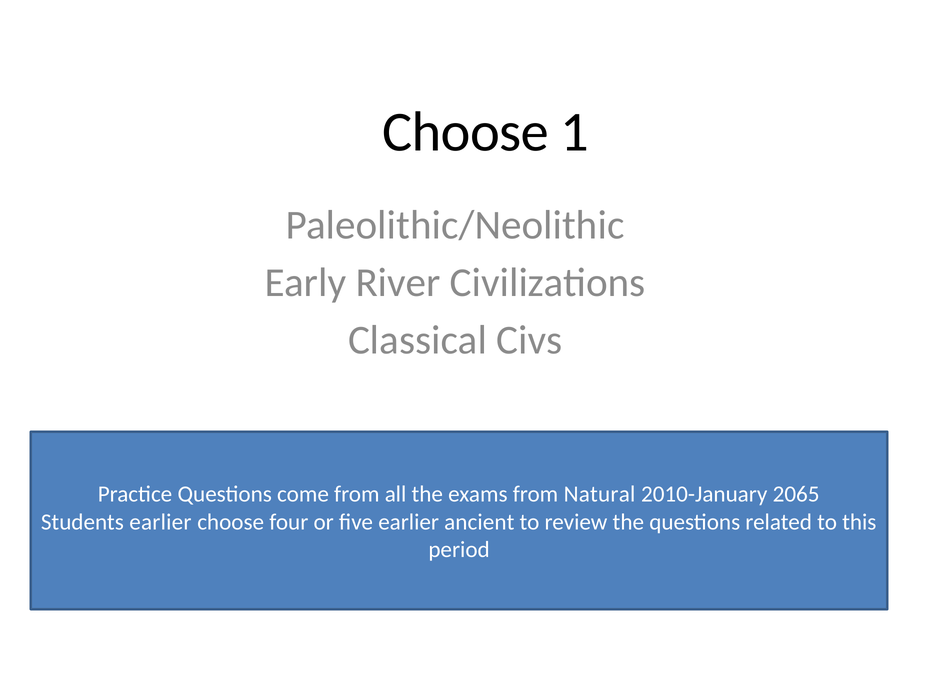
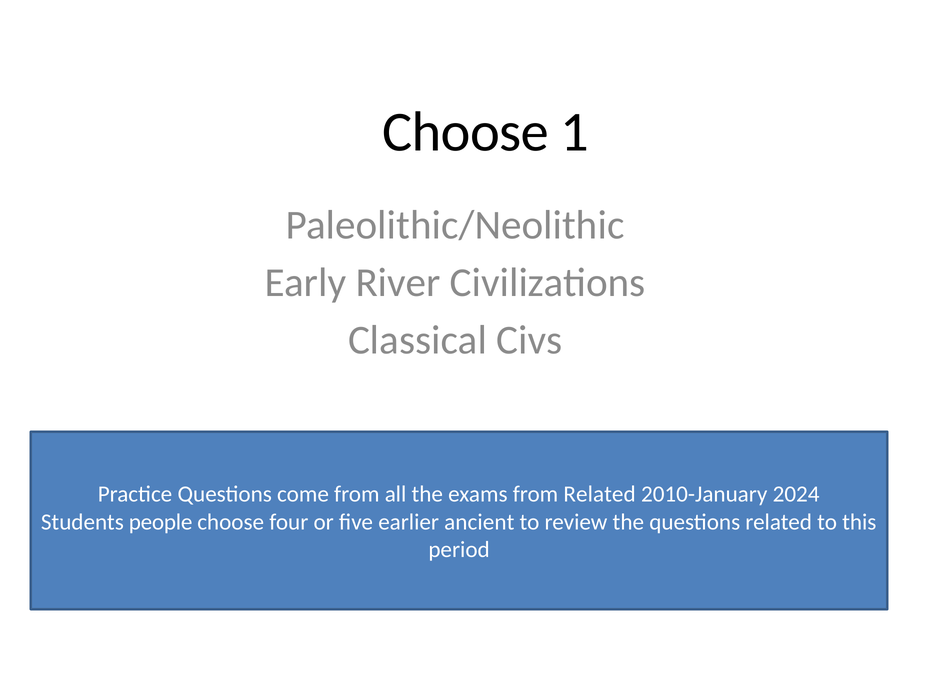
from Natural: Natural -> Related (600, 495)
2065: 2065 -> 2024 (796, 495)
Students earlier: earlier -> people (161, 522)
